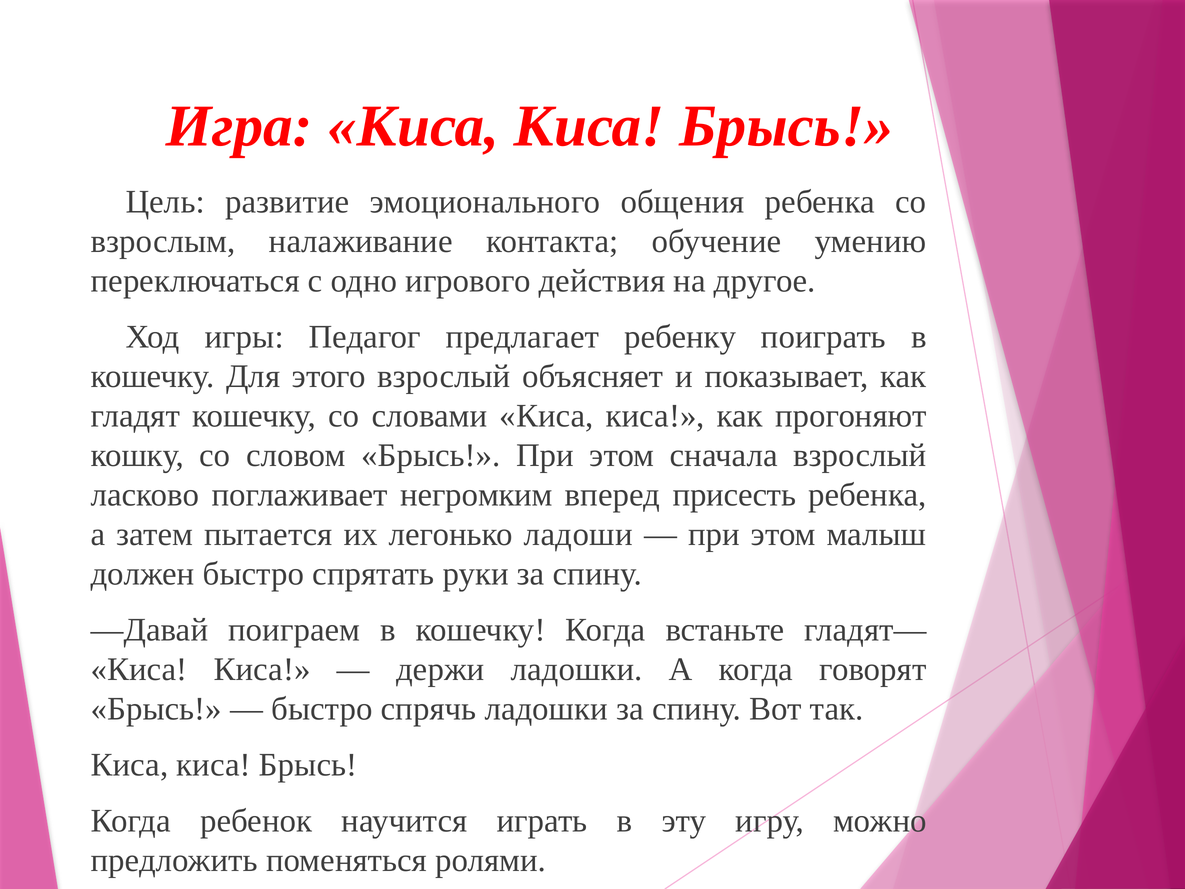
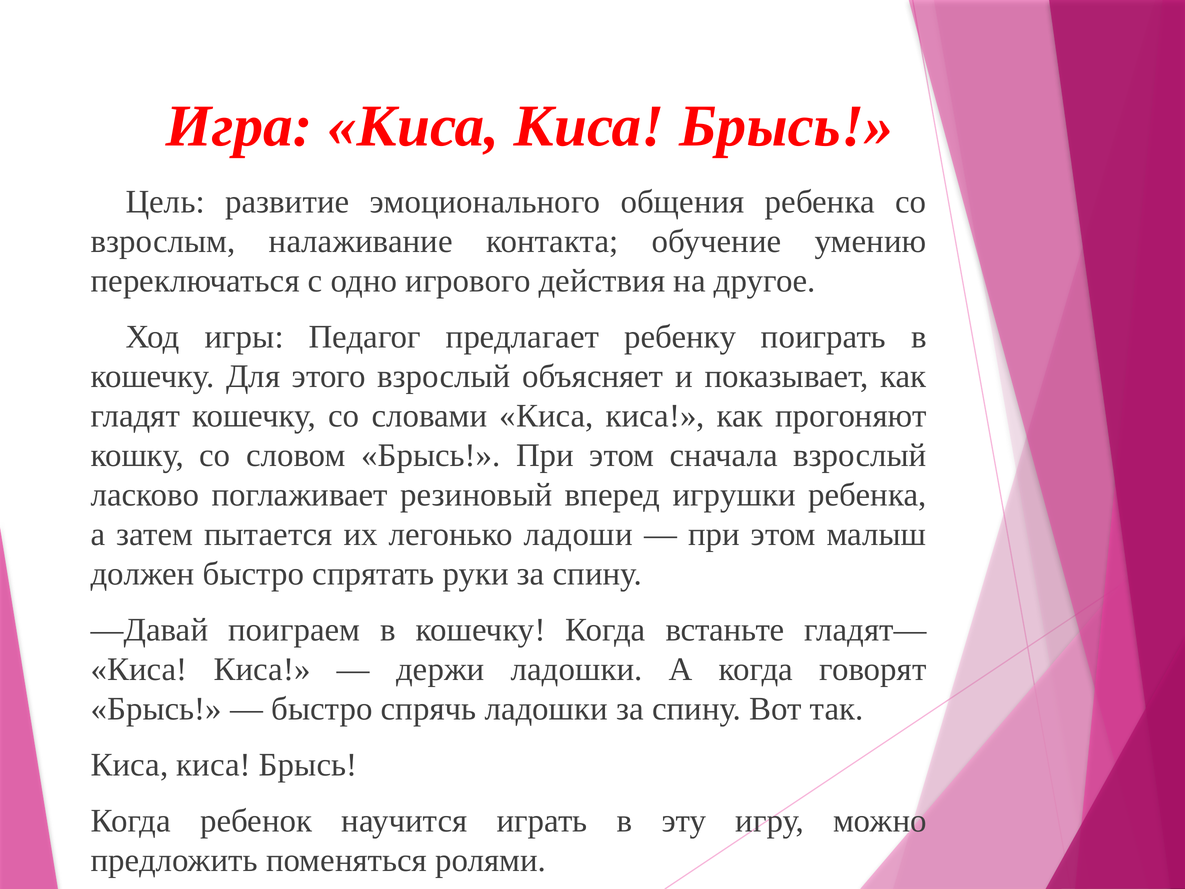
негромким: негромким -> резиновый (476, 495)
присесть: присесть -> игрушки (734, 495)
